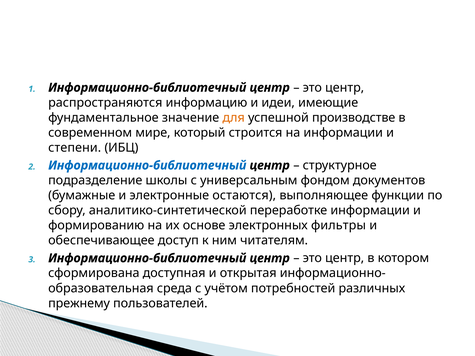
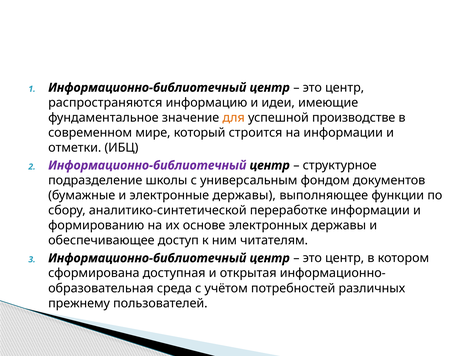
степени: степени -> отметки (75, 148)
Информационно-библиотечный colour: blue -> purple (147, 166)
электронные остаются: остаются -> державы (244, 196)
электронных фильтры: фильтры -> державы (339, 226)
